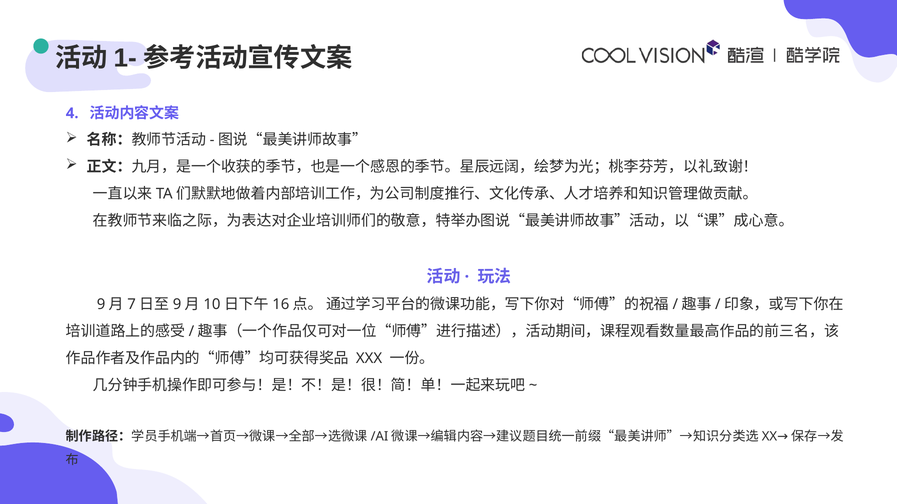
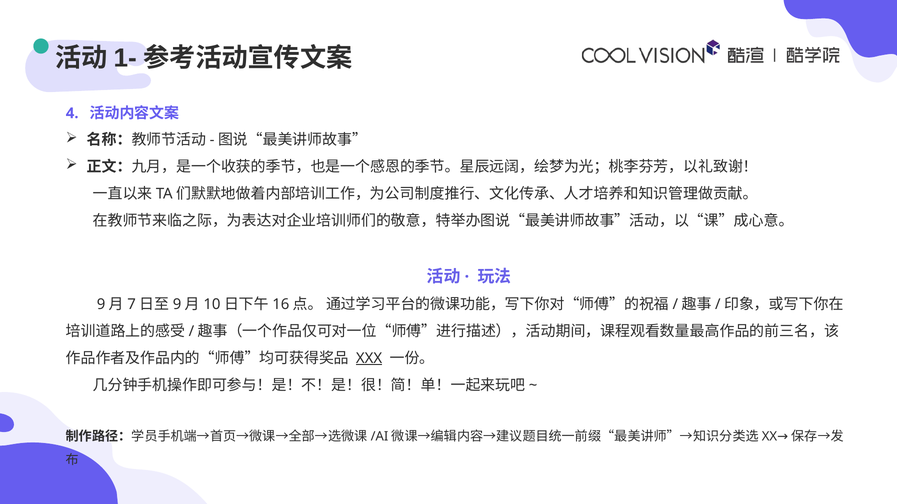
XXX underline: none -> present (369, 359)
